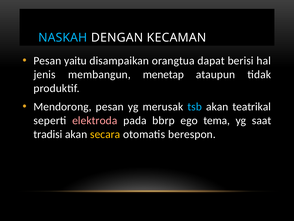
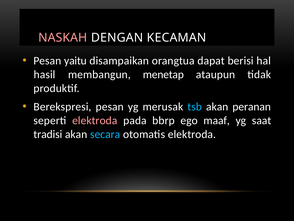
NASKAH colour: light blue -> pink (63, 38)
jenis: jenis -> hasil (45, 74)
Mendorong: Mendorong -> Berekspresi (62, 107)
teatrikal: teatrikal -> peranan (252, 107)
tema: tema -> maaf (217, 120)
secara colour: yellow -> light blue (105, 134)
otomatis berespon: berespon -> elektroda (192, 134)
